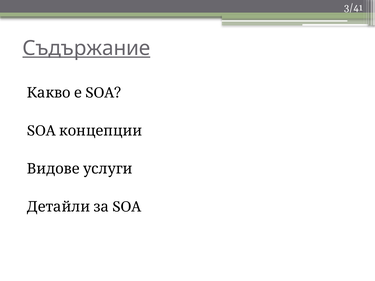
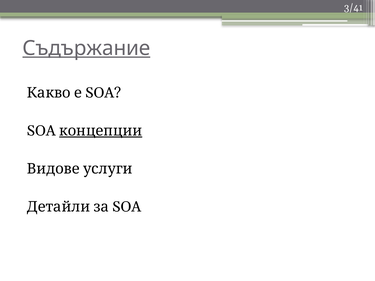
концепции underline: none -> present (101, 131)
